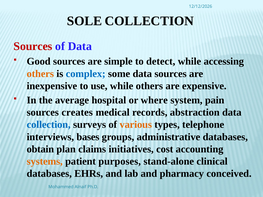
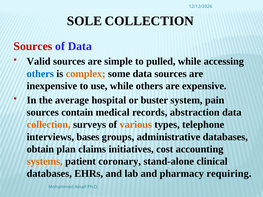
Good: Good -> Valid (39, 61)
detect: detect -> pulled (161, 61)
others colour: orange -> blue (40, 74)
complex colour: blue -> orange (86, 74)
where: where -> buster (154, 100)
creates: creates -> contain (77, 113)
collection colour: blue -> orange (49, 125)
purposes: purposes -> coronary (120, 162)
conceived: conceived -> requiring (229, 174)
